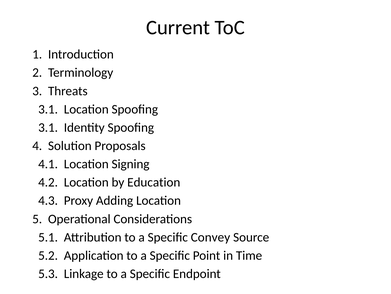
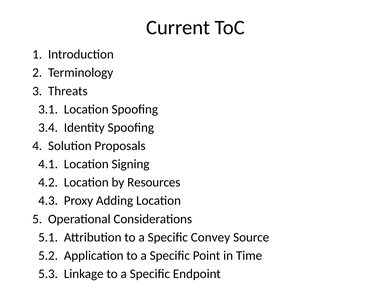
3.1: 3.1 -> 3.4 (48, 127)
Education: Education -> Resources (154, 182)
